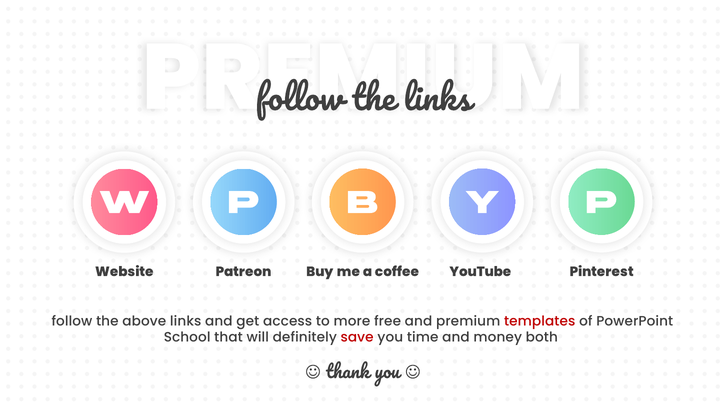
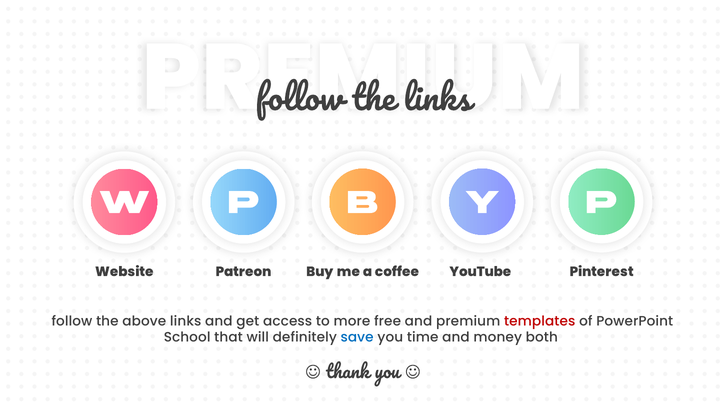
save colour: red -> blue (357, 338)
